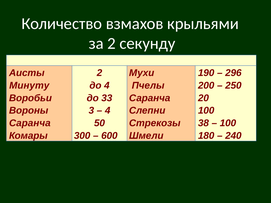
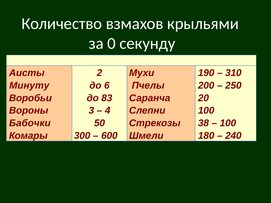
за 2: 2 -> 0 (112, 43)
296: 296 -> 310 (233, 73)
до 4: 4 -> 6 (107, 86)
33: 33 -> 83 (107, 98)
Саранча: Саранча -> Бабочки (30, 123)
